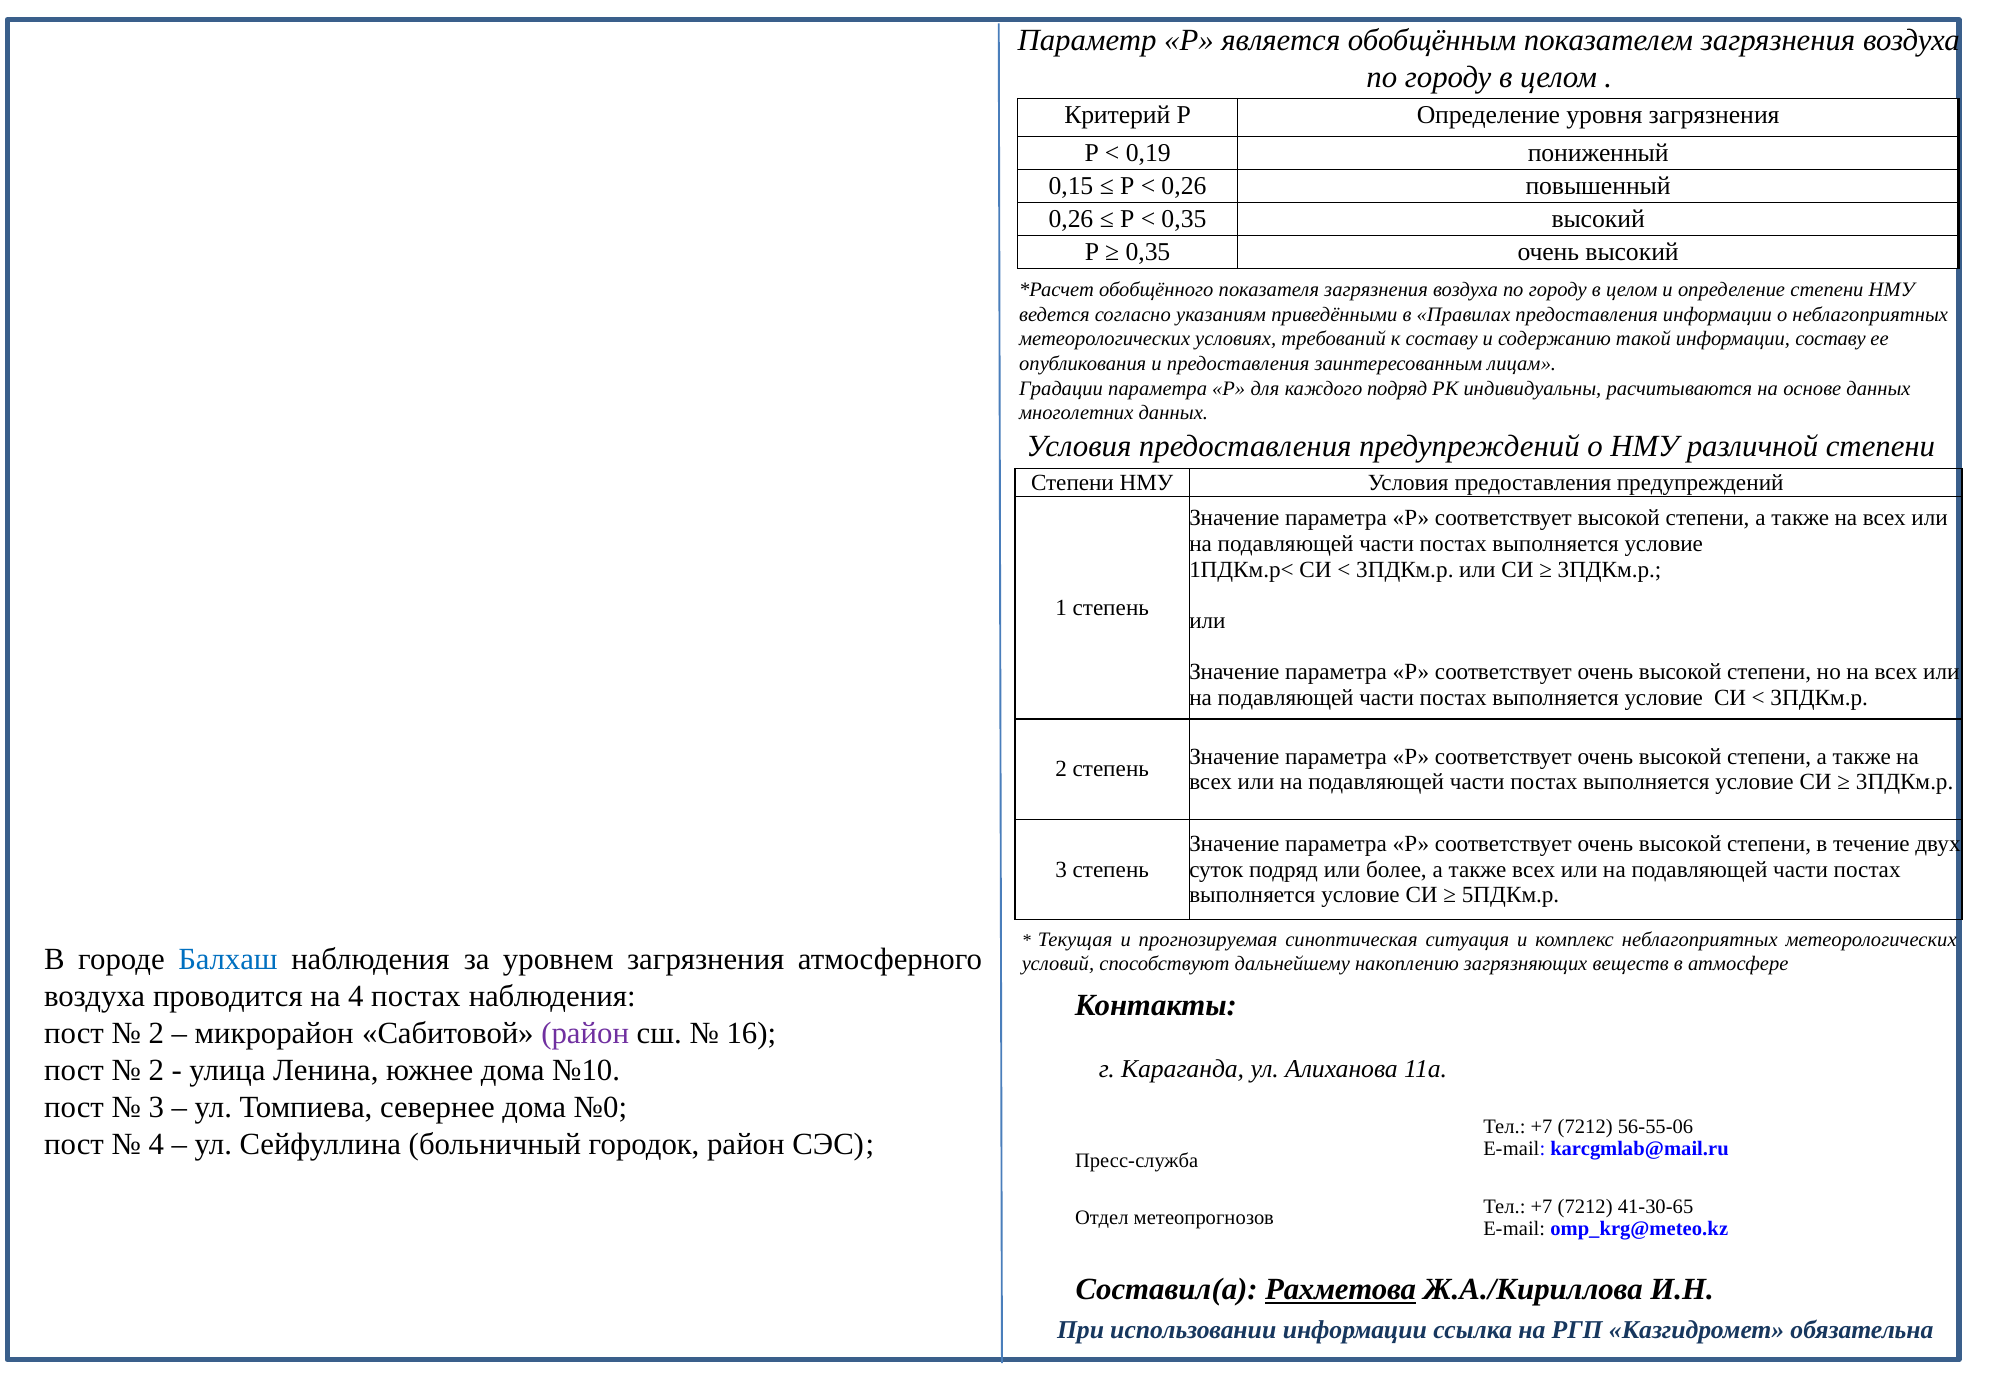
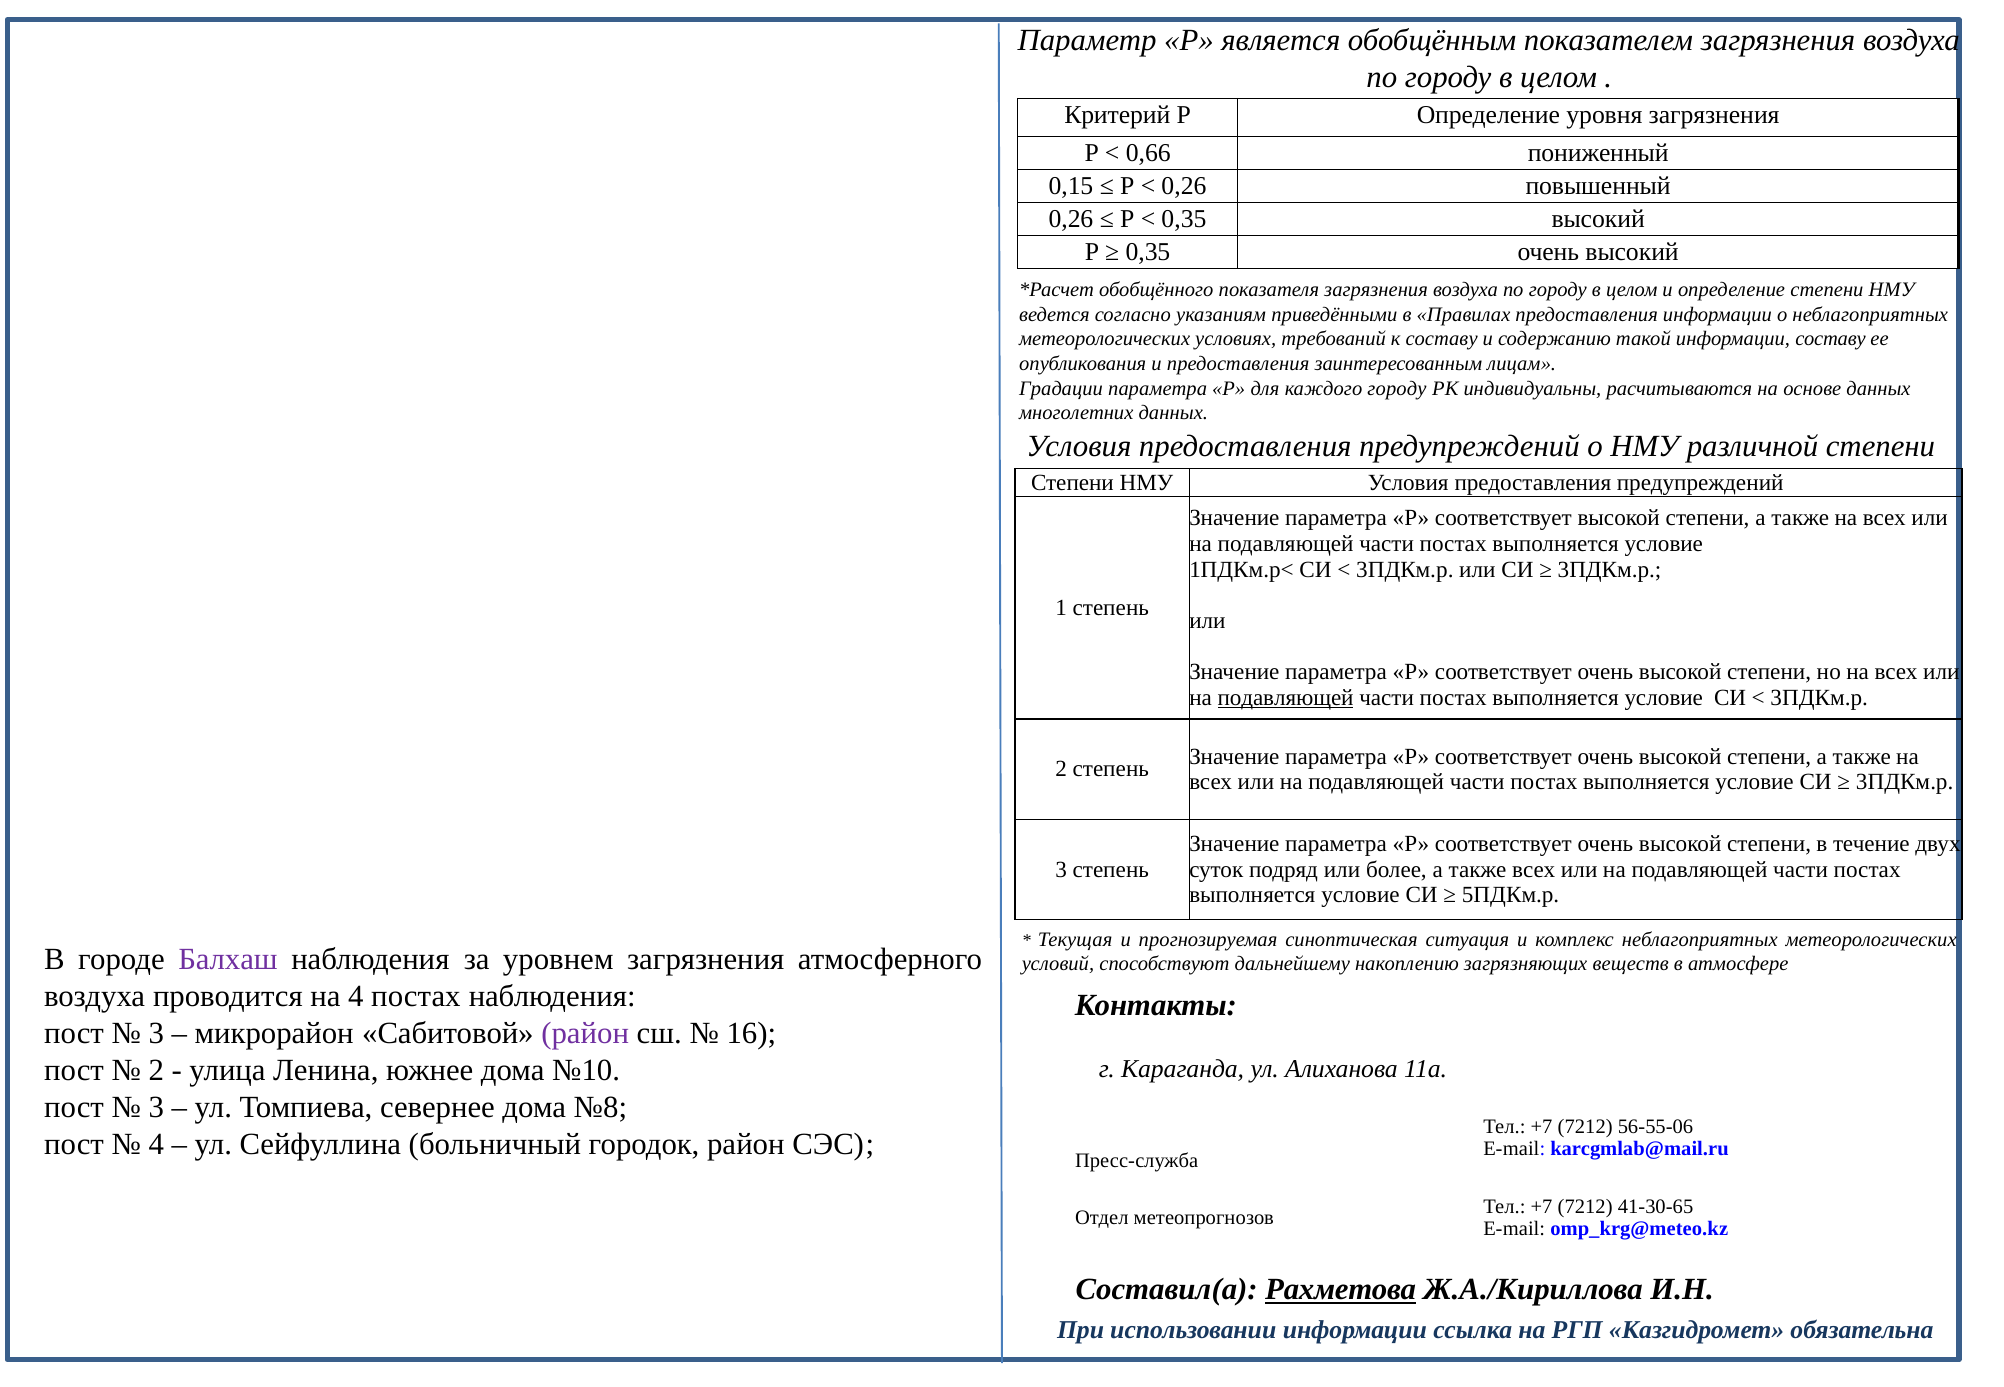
0,19: 0,19 -> 0,66 (1148, 153)
каждого подряд: подряд -> городу (1397, 389)
подавляющей underline: none -> present (1286, 698)
Балхаш colour: blue -> purple (228, 959)
2: 2 -> 3 (156, 1033)
№0: №0 -> №8 (600, 1107)
